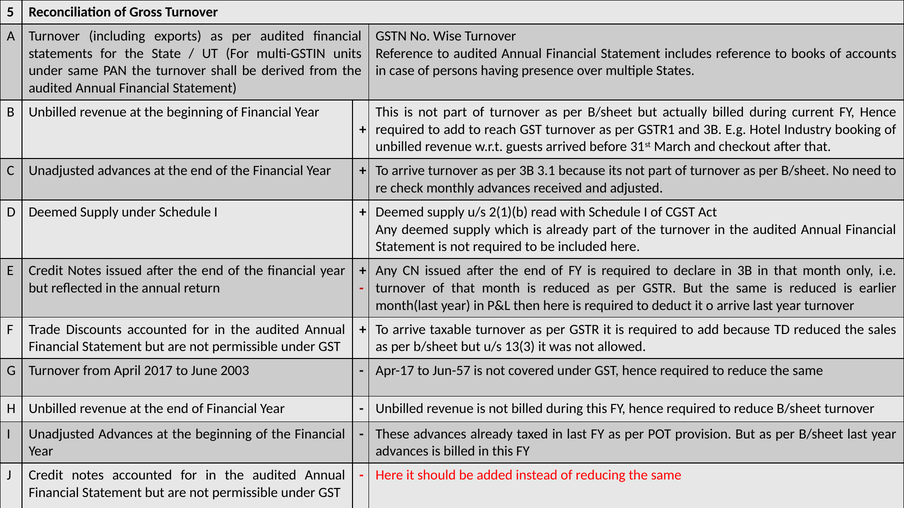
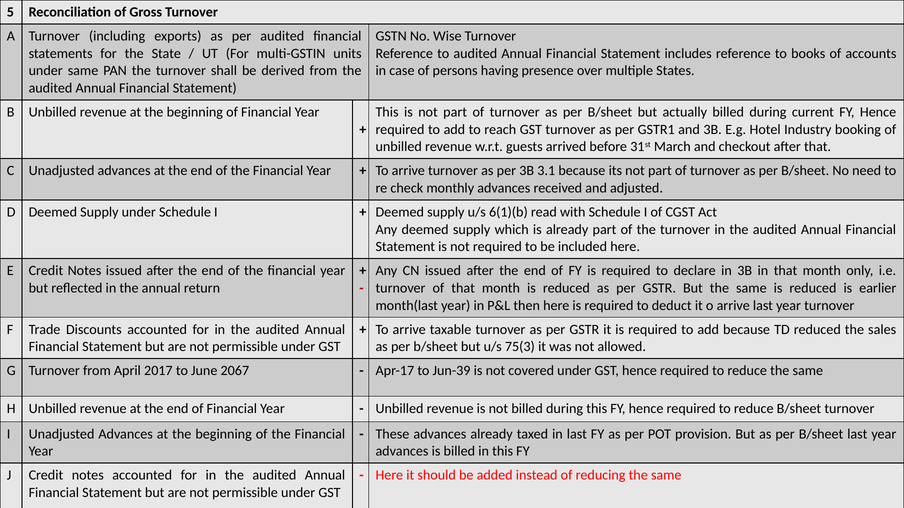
2(1)(b: 2(1)(b -> 6(1)(b (508, 212)
13(3: 13(3 -> 75(3 (520, 347)
2003: 2003 -> 2067 (235, 371)
Jun-57: Jun-57 -> Jun-39 (452, 371)
